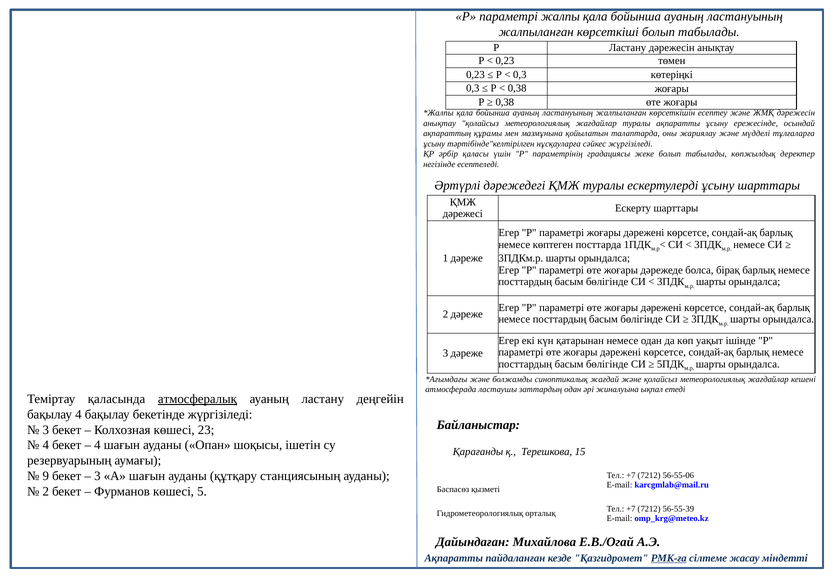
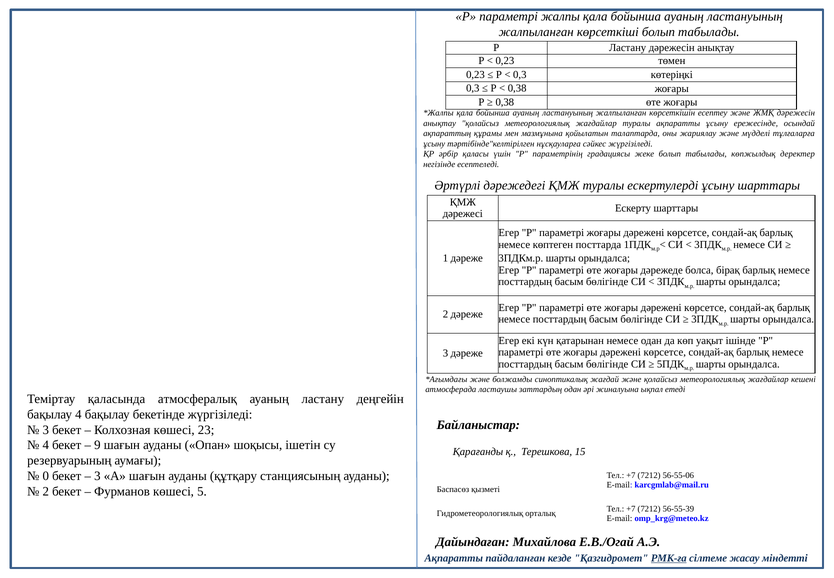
атмосфералық underline: present -> none (197, 399)
4: 4 -> 9 (97, 445)
9: 9 -> 0 (46, 476)
